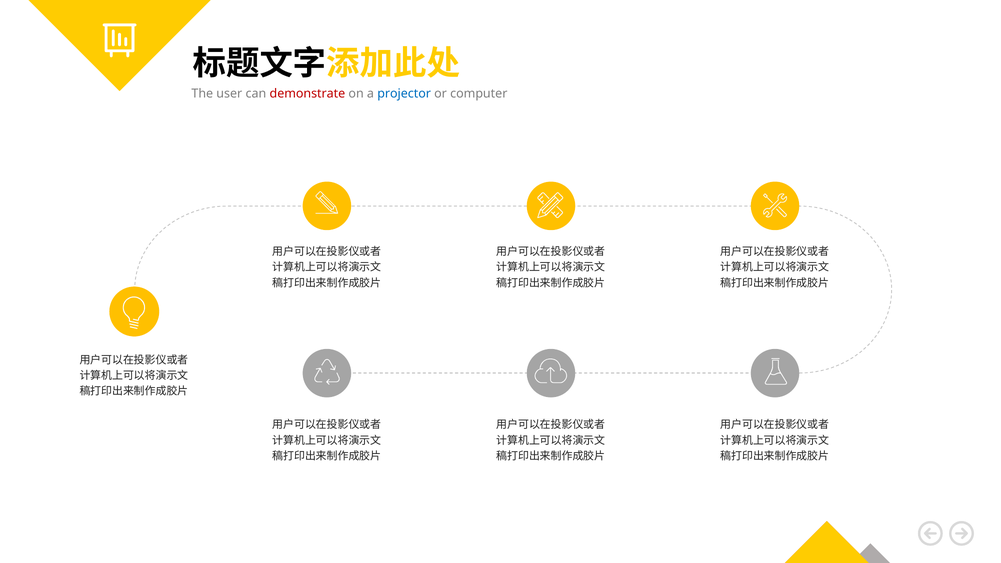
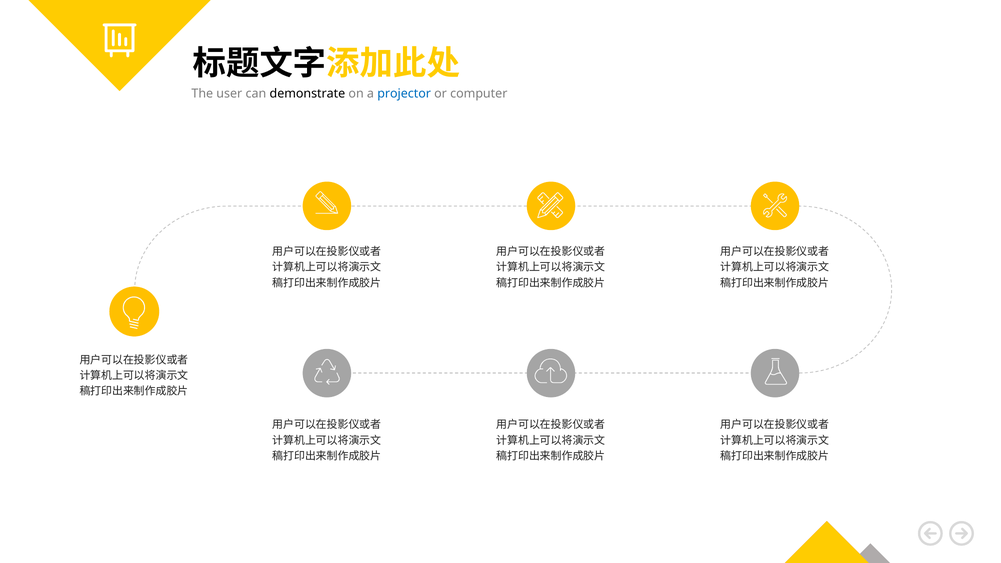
demonstrate colour: red -> black (307, 93)
